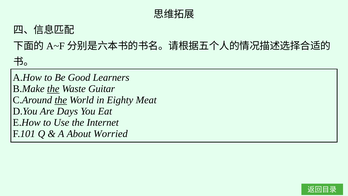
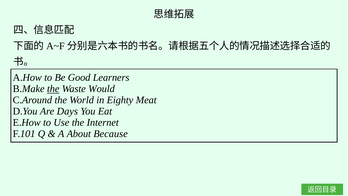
Guitar: Guitar -> Would (102, 89)
the underline: present -> none (61, 100)
Worried: Worried -> Because (111, 134)
